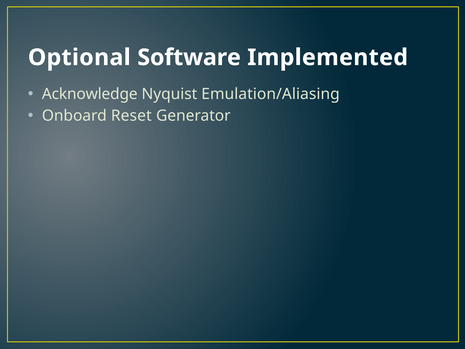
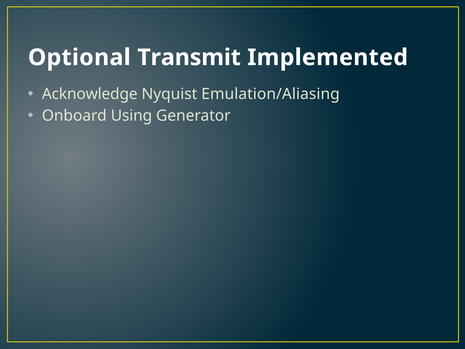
Software: Software -> Transmit (189, 57)
Reset: Reset -> Using (131, 116)
